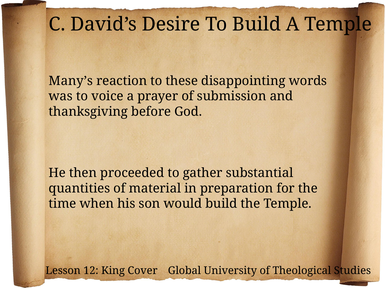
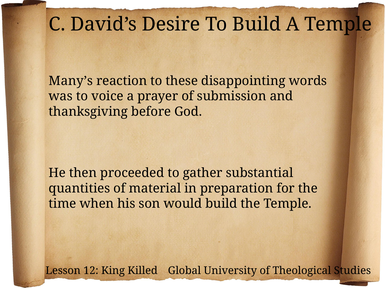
Cover: Cover -> Killed (143, 271)
